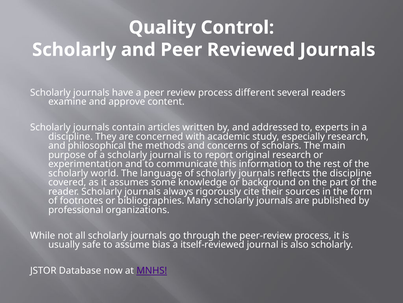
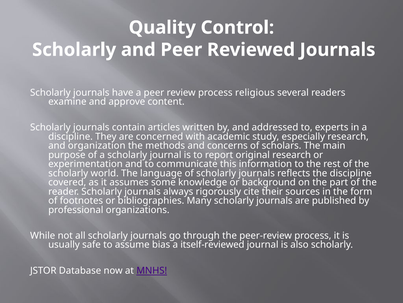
different: different -> religious (255, 92)
philosophical: philosophical -> organization (97, 145)
